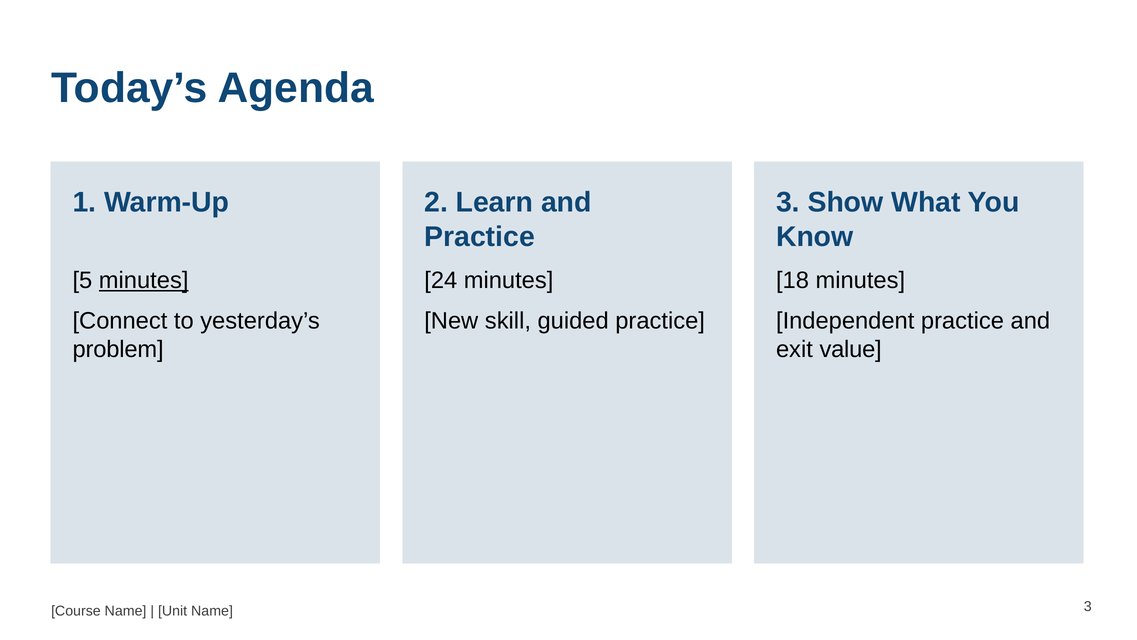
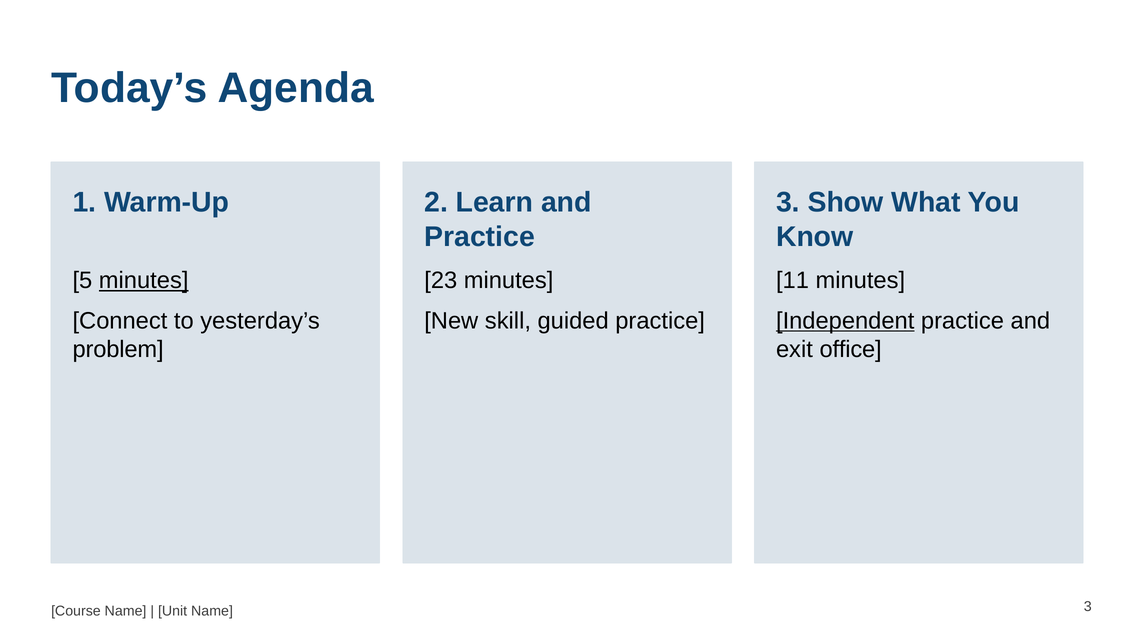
24: 24 -> 23 (441, 280)
18: 18 -> 11 (793, 280)
Independent underline: none -> present (845, 321)
value: value -> office (851, 349)
